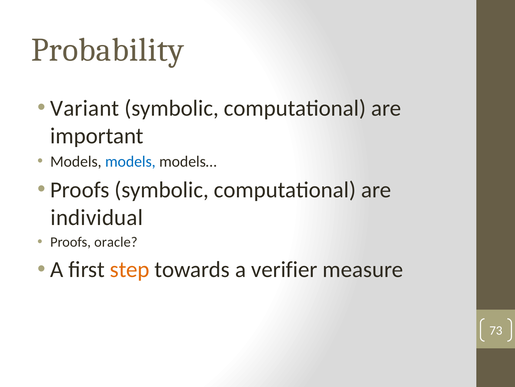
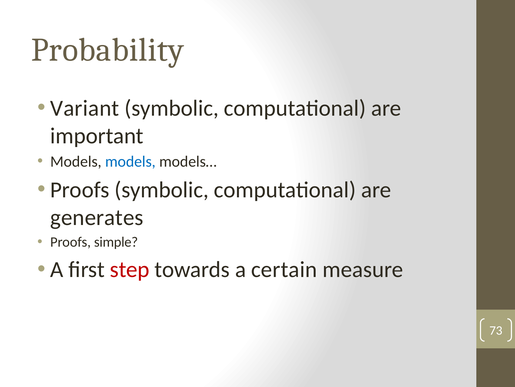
individual: individual -> generates (97, 217)
oracle: oracle -> simple (116, 242)
step colour: orange -> red (130, 269)
verifier: verifier -> certain (284, 269)
